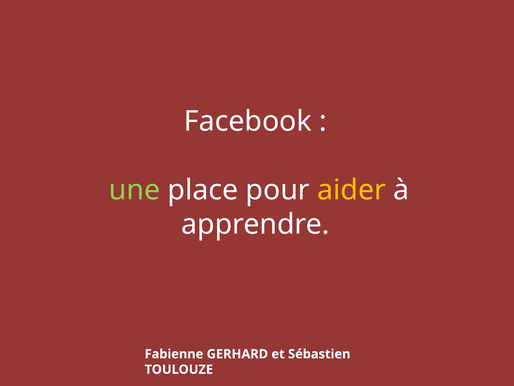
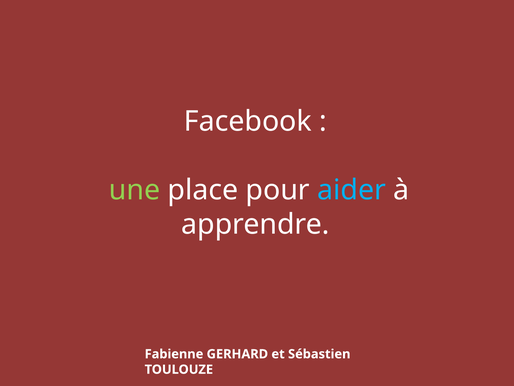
aider colour: yellow -> light blue (352, 190)
